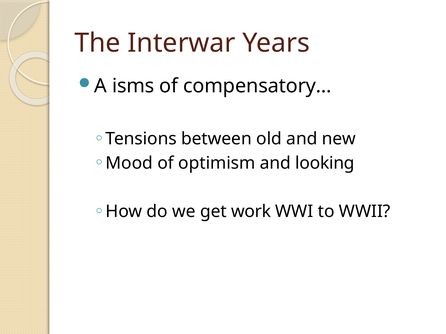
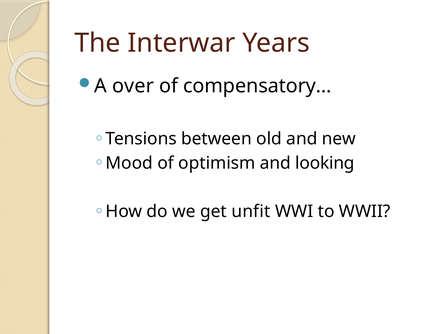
isms: isms -> over (133, 86)
work: work -> unfit (251, 212)
